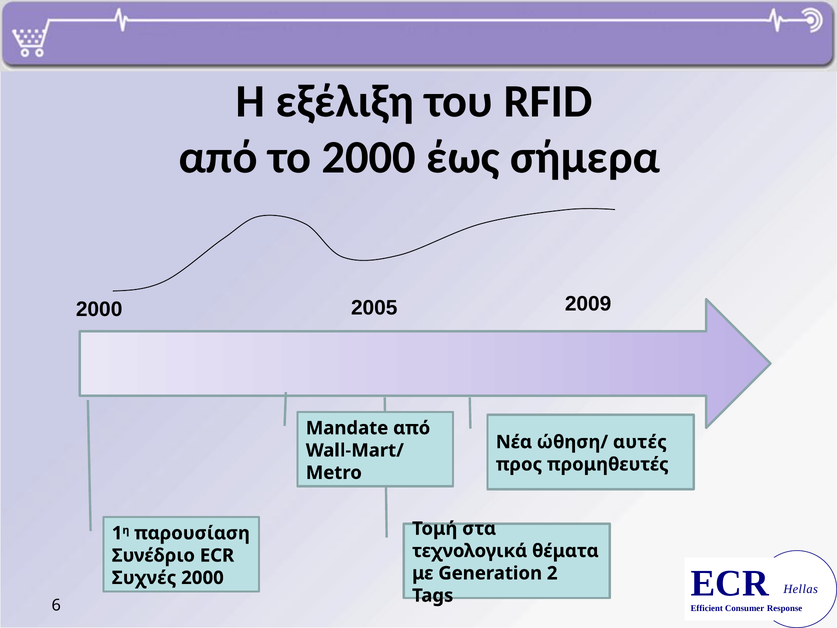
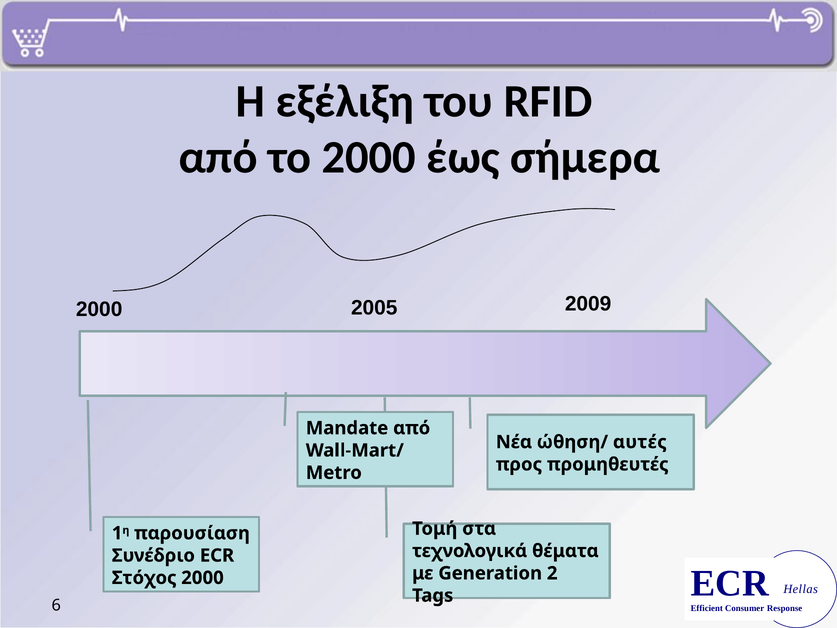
Συχνές: Συχνές -> Στόχος (144, 578)
